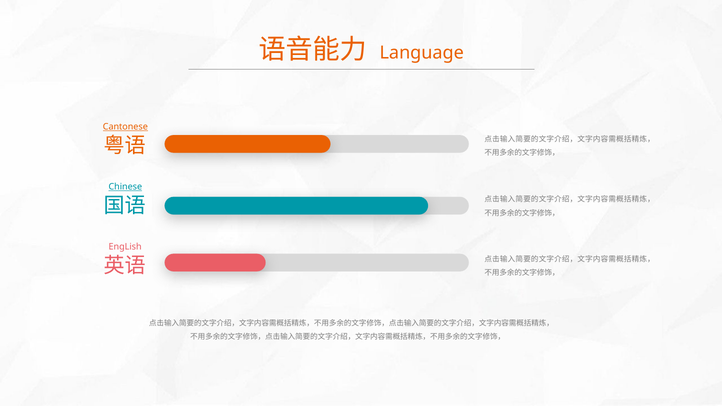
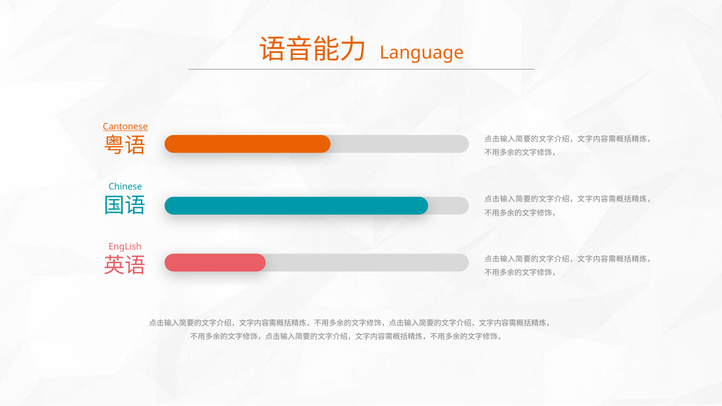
Chinese underline: present -> none (125, 187)
